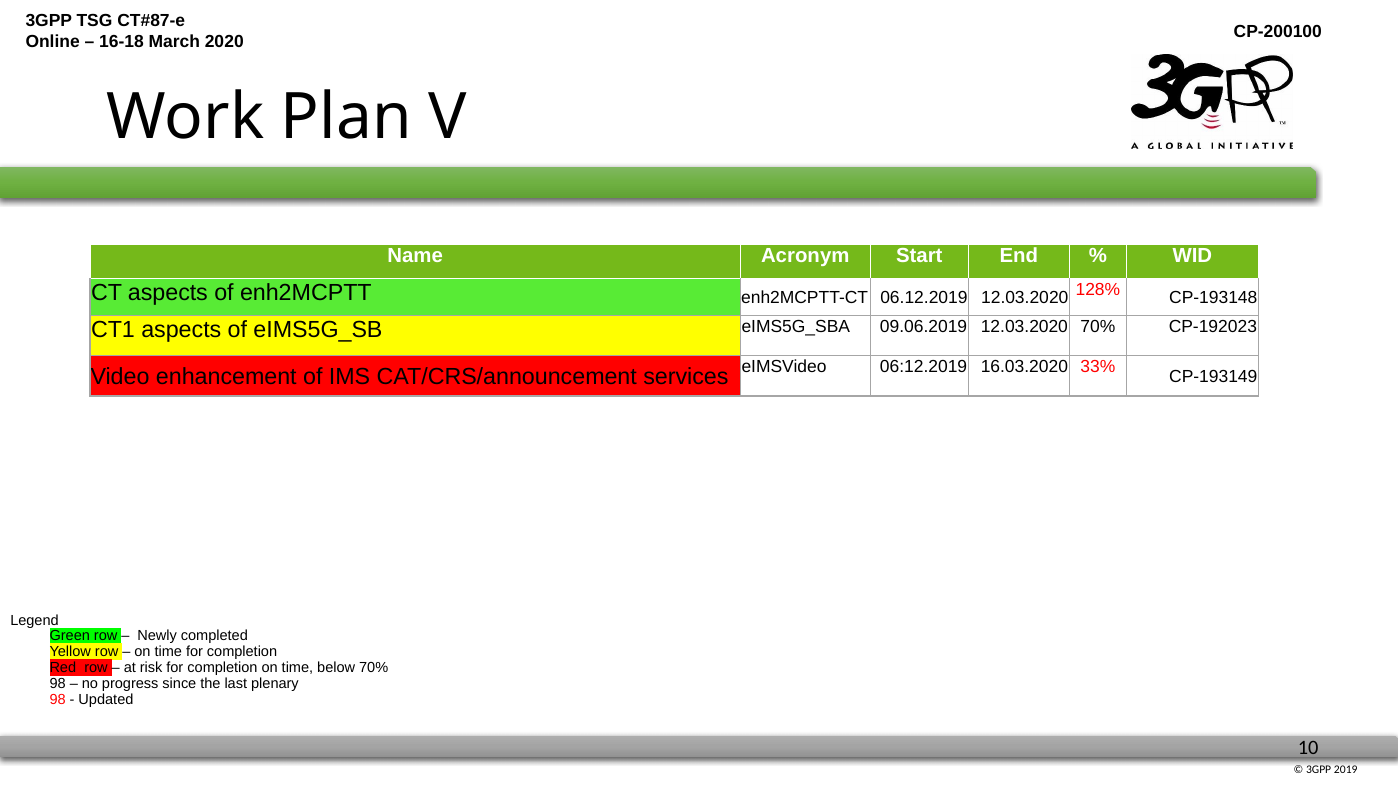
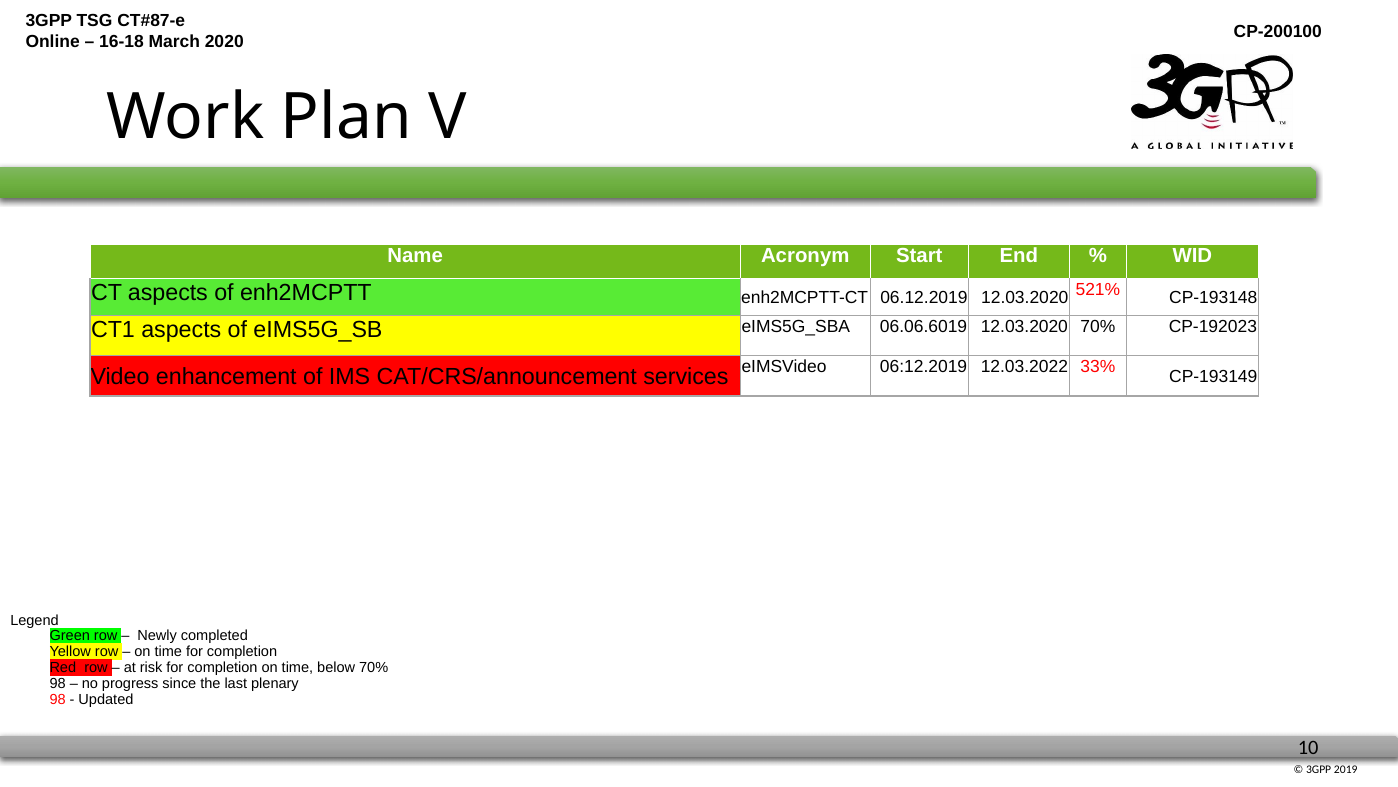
128%: 128% -> 521% (1098, 290)
09.06.2019: 09.06.2019 -> 06.06.6019 (924, 326)
16.03.2020: 16.03.2020 -> 12.03.2022 (1024, 367)
